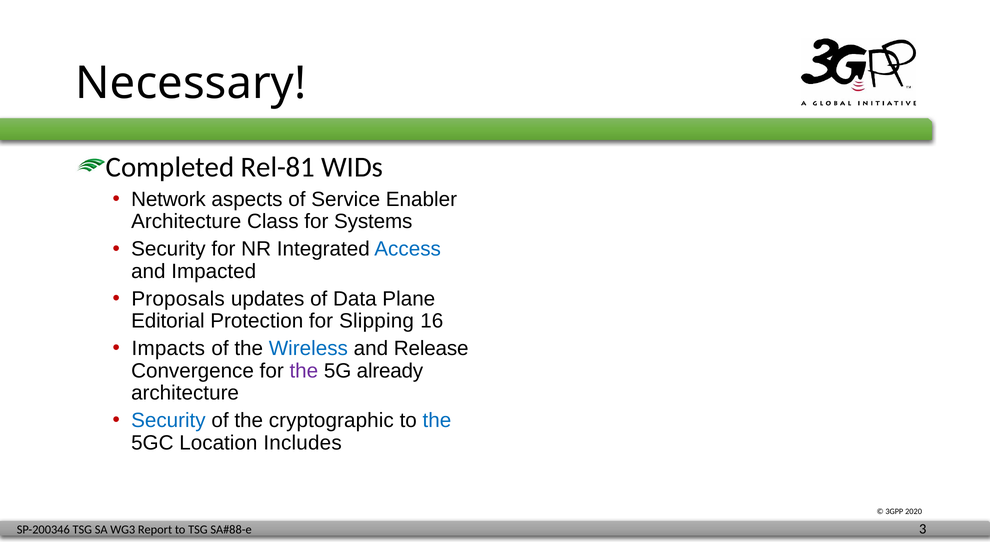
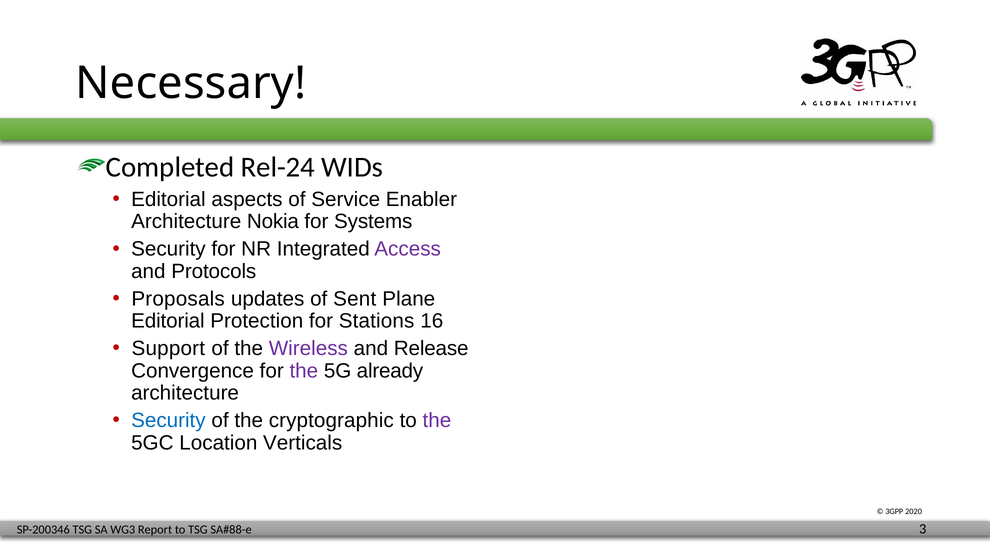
Rel-81: Rel-81 -> Rel-24 (278, 167)
Network: Network -> Editorial (168, 199)
Class: Class -> Nokia (273, 222)
Access colour: blue -> purple (408, 249)
Impacted: Impacted -> Protocols (214, 271)
Data: Data -> Sent (355, 299)
Slipping: Slipping -> Stations (377, 321)
Impacts: Impacts -> Support (168, 348)
Wireless colour: blue -> purple (308, 348)
the colour: blue -> purple (437, 420)
Includes: Includes -> Verticals (303, 443)
